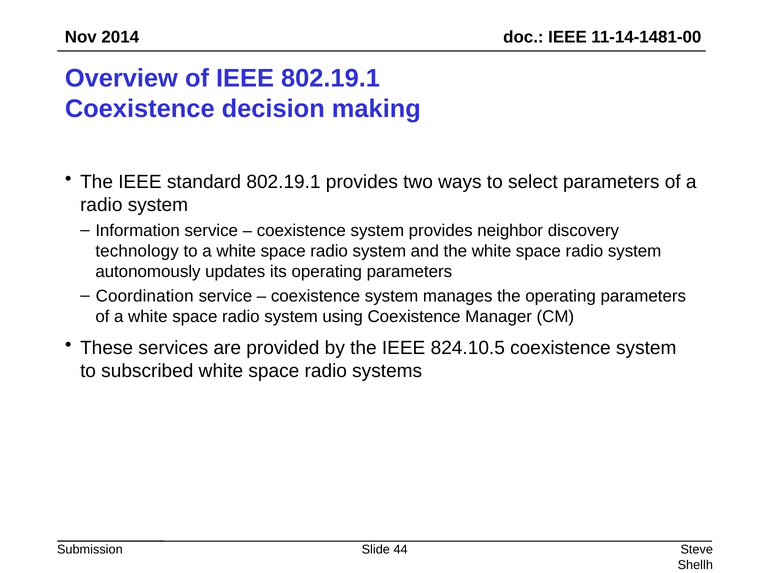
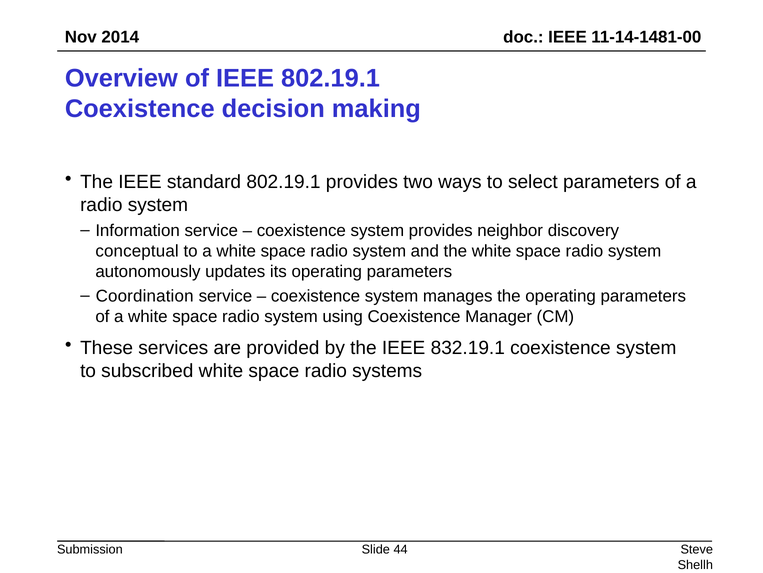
technology: technology -> conceptual (137, 251)
824.10.5: 824.10.5 -> 832.19.1 (468, 347)
